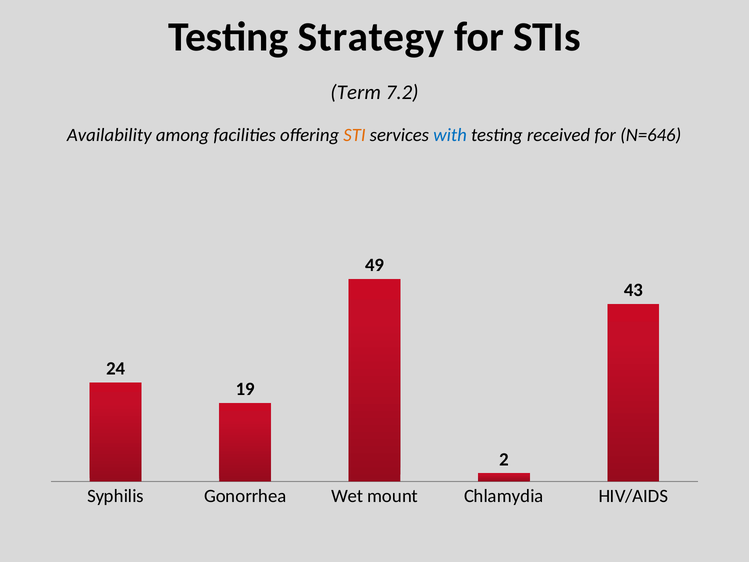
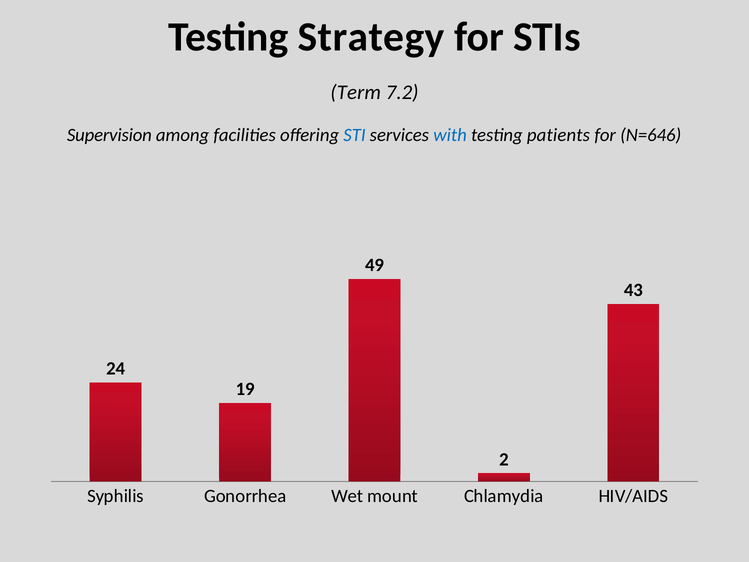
Availability: Availability -> Supervision (109, 135)
STI colour: orange -> blue (354, 135)
received: received -> patients (558, 135)
